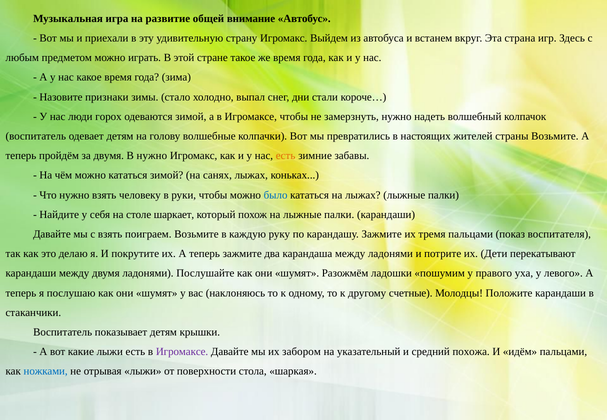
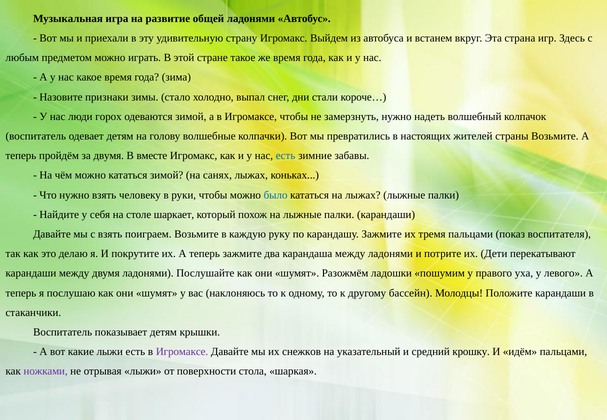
общей внимание: внимание -> ладонями (251, 19)
В нужно: нужно -> вместе (152, 156)
есть colour: orange -> blue (286, 156)
счетные: счетные -> бассейн (411, 293)
забором: забором -> снежков (302, 352)
похожа: похожа -> крошку (471, 352)
ножками colour: blue -> purple (46, 372)
